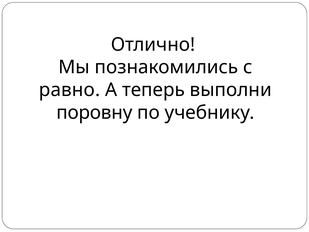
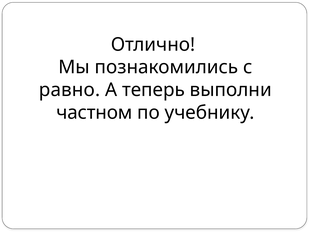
поровну: поровну -> частном (94, 112)
